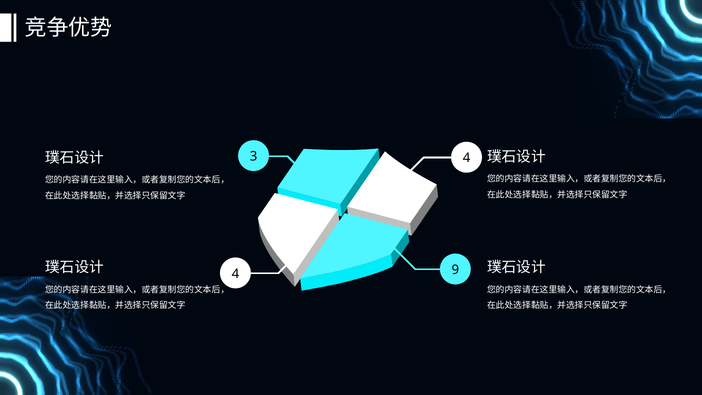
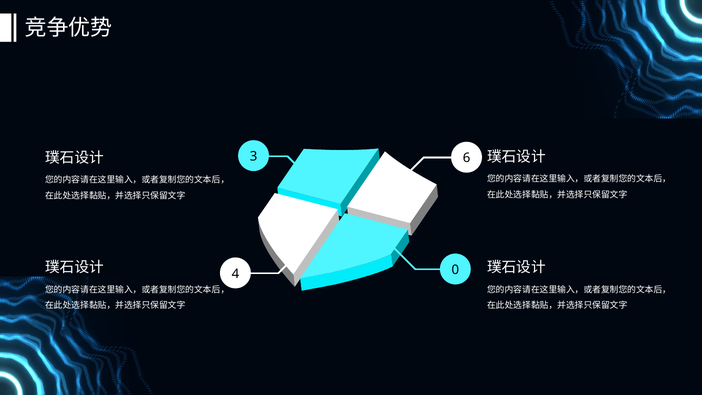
3 4: 4 -> 6 (467, 158)
9: 9 -> 0 (455, 270)
